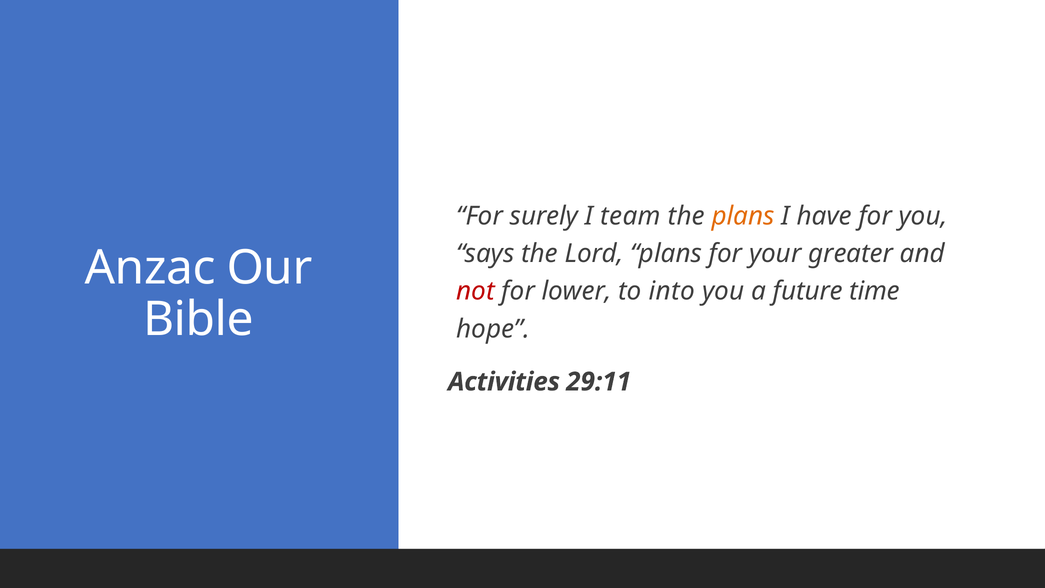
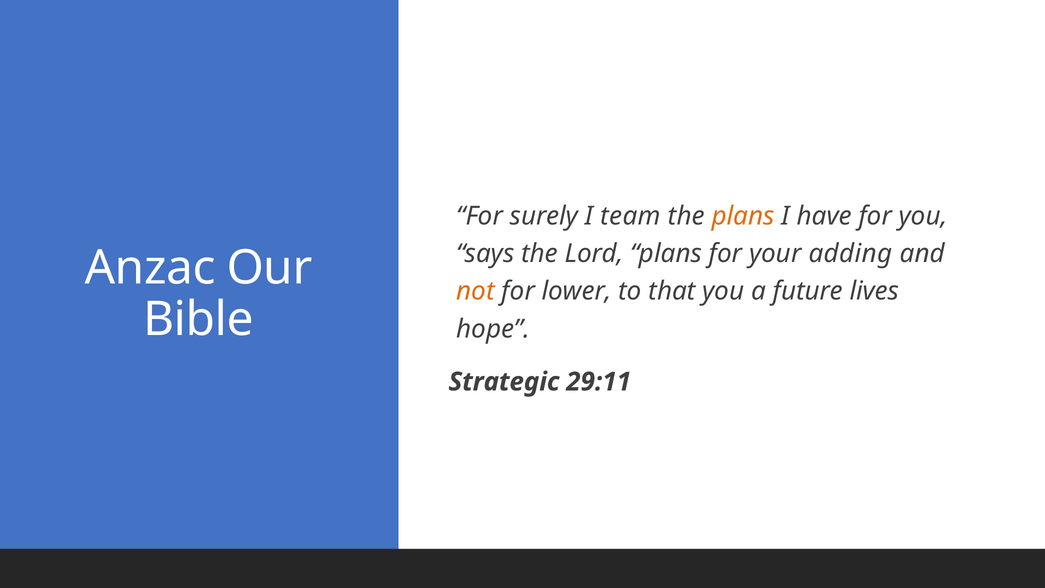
greater: greater -> adding (850, 254)
not colour: red -> orange (476, 291)
into: into -> that (672, 291)
time: time -> lives (874, 291)
Activities: Activities -> Strategic (504, 382)
